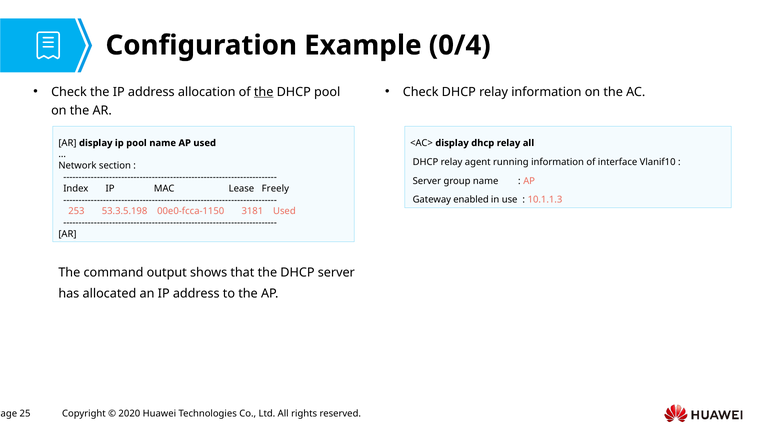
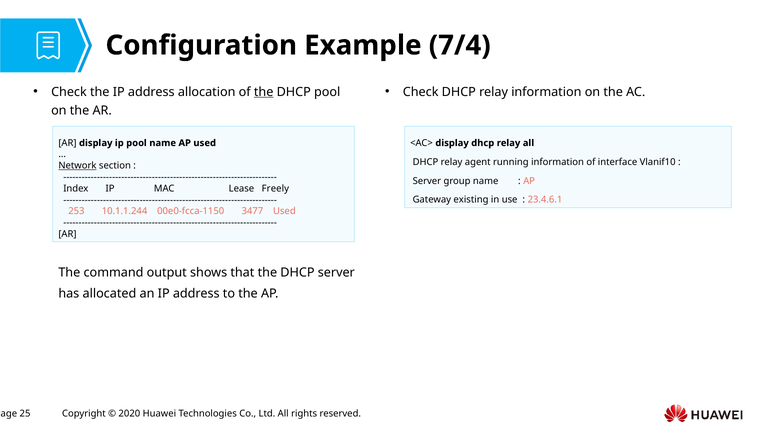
0/4: 0/4 -> 7/4 (460, 45)
Network underline: none -> present (77, 166)
enabled: enabled -> existing (471, 200)
10.1.1.3: 10.1.1.3 -> 23.4.6.1 (545, 200)
53.3.5.198: 53.3.5.198 -> 10.1.1.244 (125, 211)
3181: 3181 -> 3477 (252, 211)
